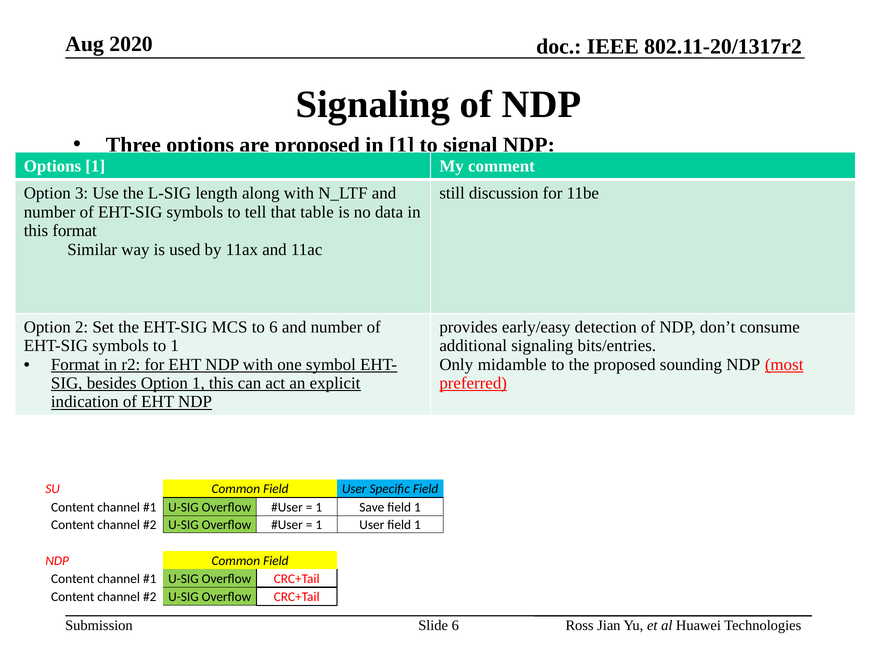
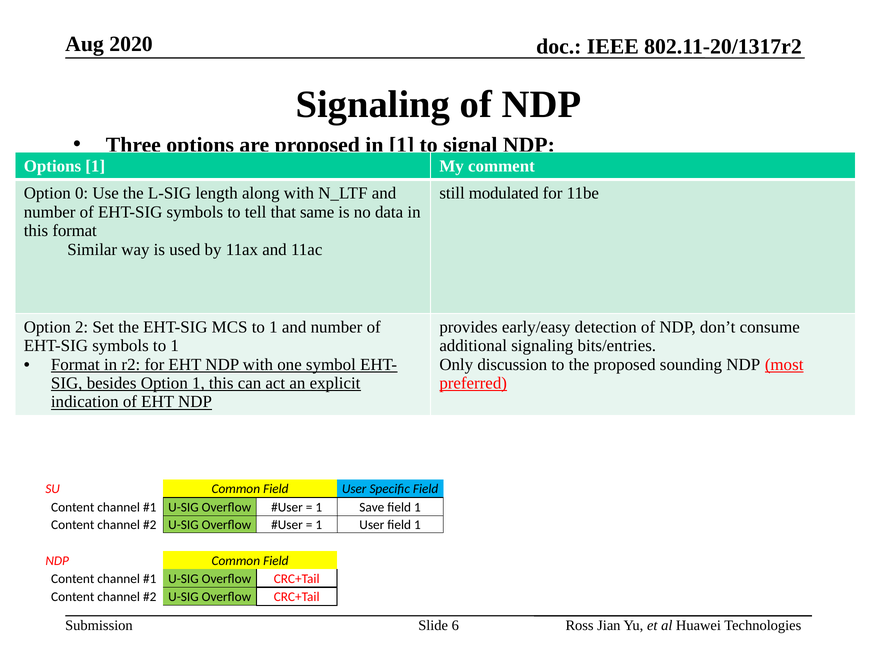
3: 3 -> 0 (82, 194)
discussion: discussion -> modulated (504, 194)
table: table -> same (317, 212)
MCS to 6: 6 -> 1 (273, 327)
midamble: midamble -> discussion (512, 365)
